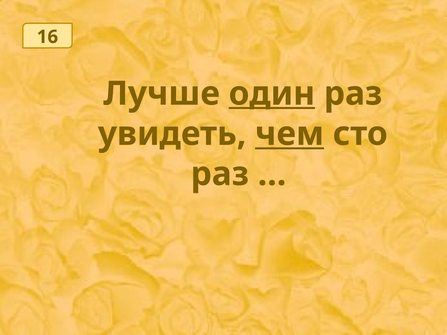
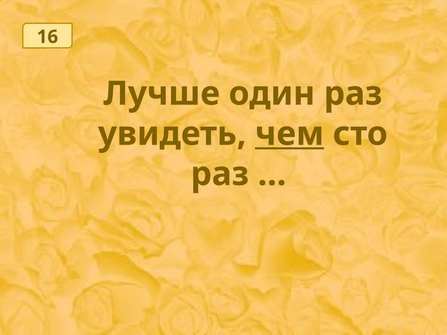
один underline: present -> none (272, 94)
